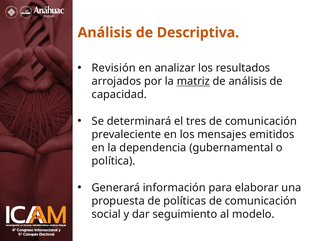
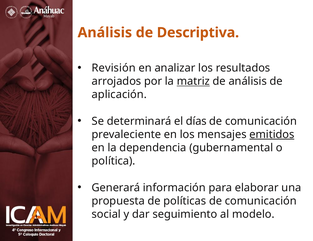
capacidad: capacidad -> aplicación (119, 94)
tres: tres -> días (196, 121)
emitidos underline: none -> present (272, 134)
